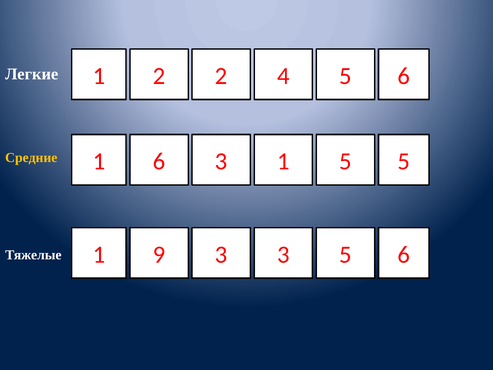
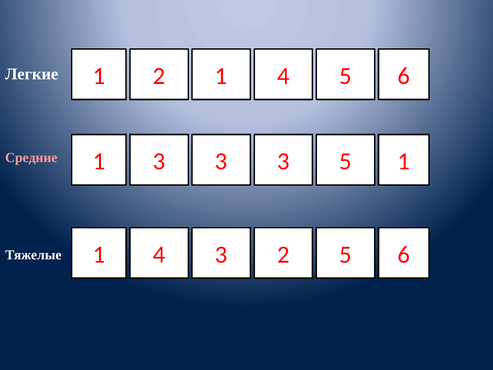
2 2: 2 -> 1 (221, 76)
Средние colour: yellow -> pink (31, 158)
1 6: 6 -> 3 (159, 161)
1: 1 -> 3 (283, 161)
5 5: 5 -> 1 (404, 161)
9: 9 -> 4 (159, 255)
3 3: 3 -> 2 (283, 255)
